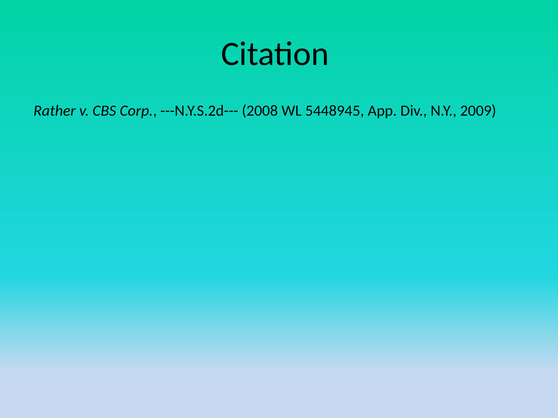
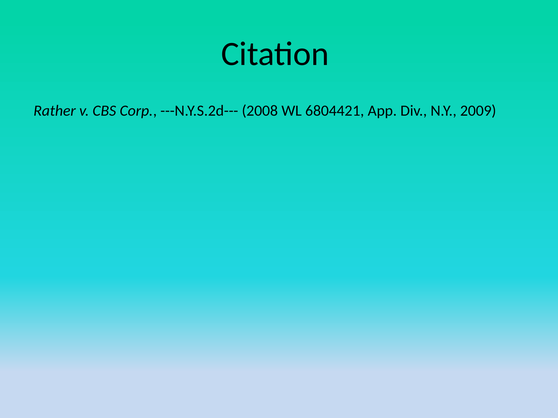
5448945: 5448945 -> 6804421 (335, 111)
